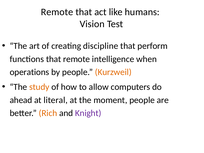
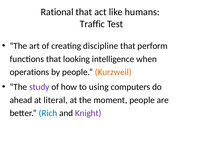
Remote: Remote -> Rational (57, 12)
Vision: Vision -> Traffic (92, 24)
that remote: remote -> looking (77, 59)
study colour: orange -> purple (39, 87)
allow: allow -> using (99, 87)
Rich colour: orange -> blue (48, 113)
